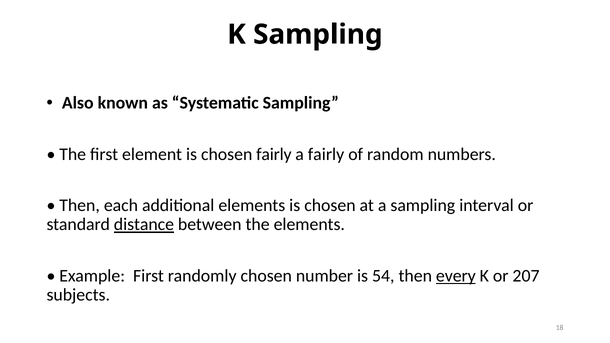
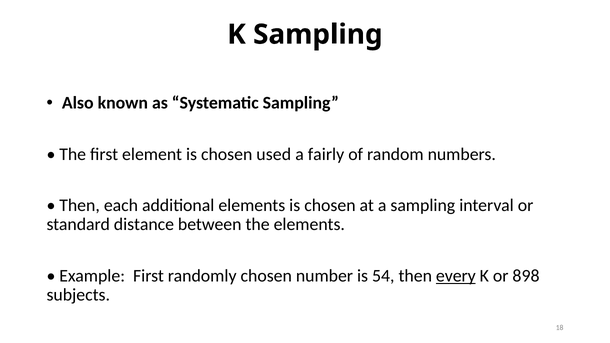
chosen fairly: fairly -> used (274, 154)
distance underline: present -> none (144, 225)
207: 207 -> 898 (526, 276)
